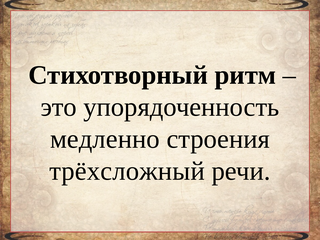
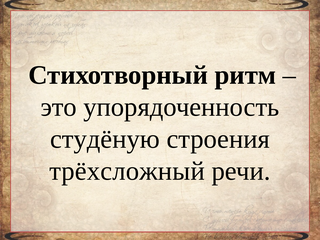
медленно: медленно -> студёную (105, 139)
